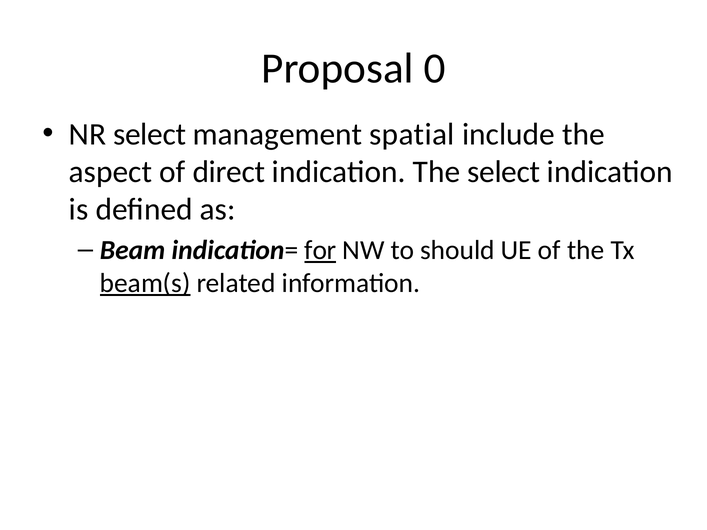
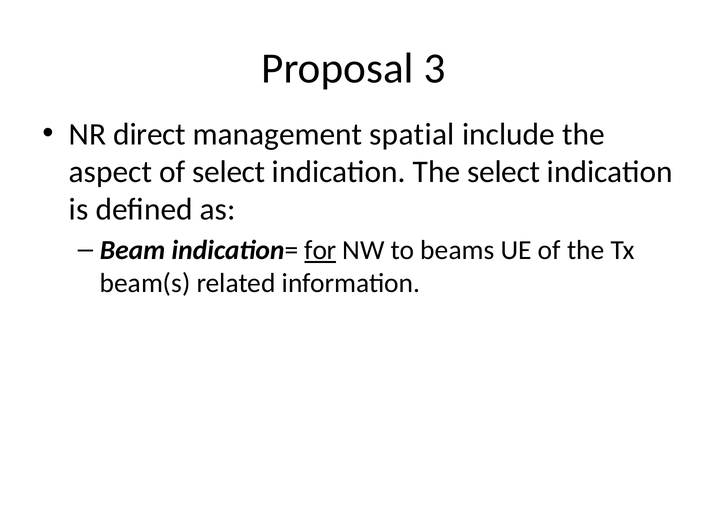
0: 0 -> 3 (434, 68)
NR select: select -> direct (150, 134)
of direct: direct -> select (229, 172)
should: should -> beams (457, 250)
beam(s underline: present -> none (145, 283)
